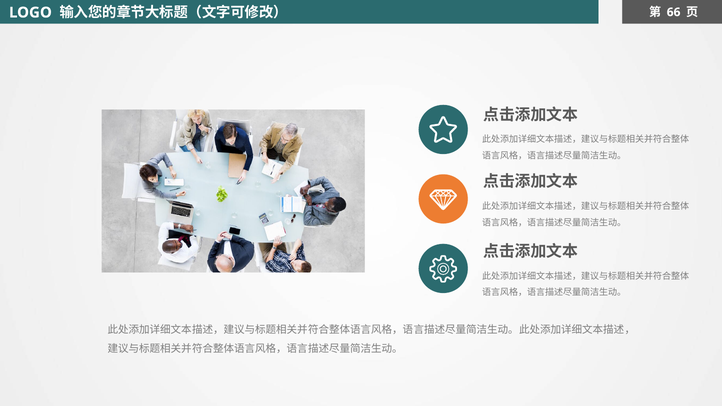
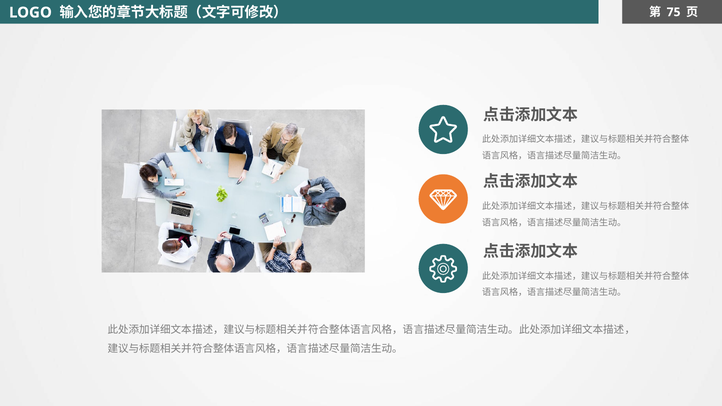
66: 66 -> 75 (674, 12)
